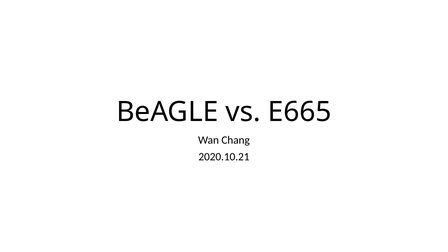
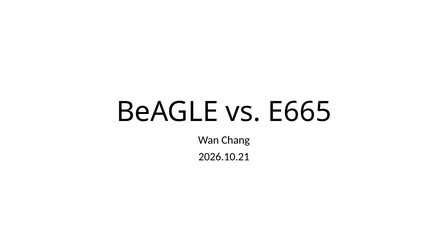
2020.10.21: 2020.10.21 -> 2026.10.21 (224, 157)
